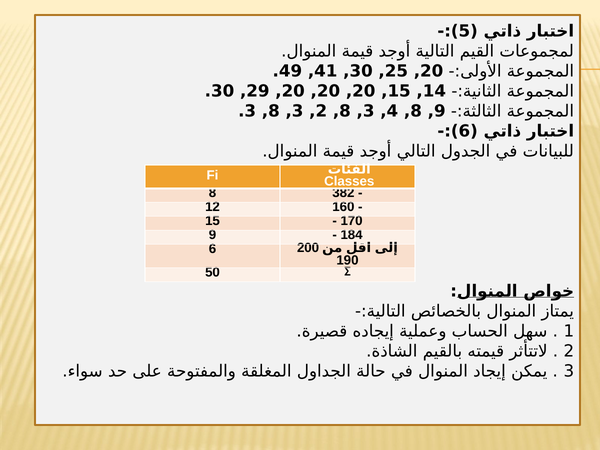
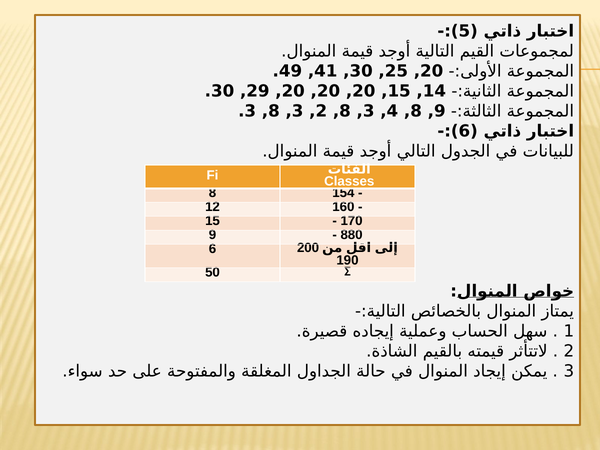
382: 382 -> 154 (343, 193)
184: 184 -> 880 (352, 235)
